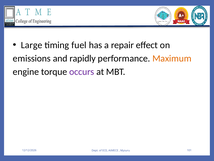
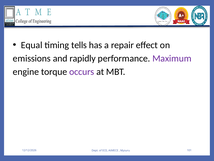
Large: Large -> Equal (32, 45)
fuel: fuel -> tells (79, 45)
Maximum colour: orange -> purple (172, 58)
